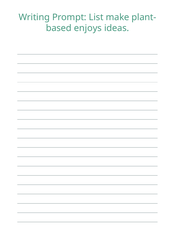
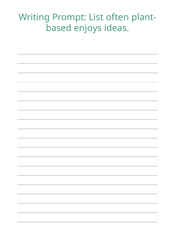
make: make -> often (117, 17)
